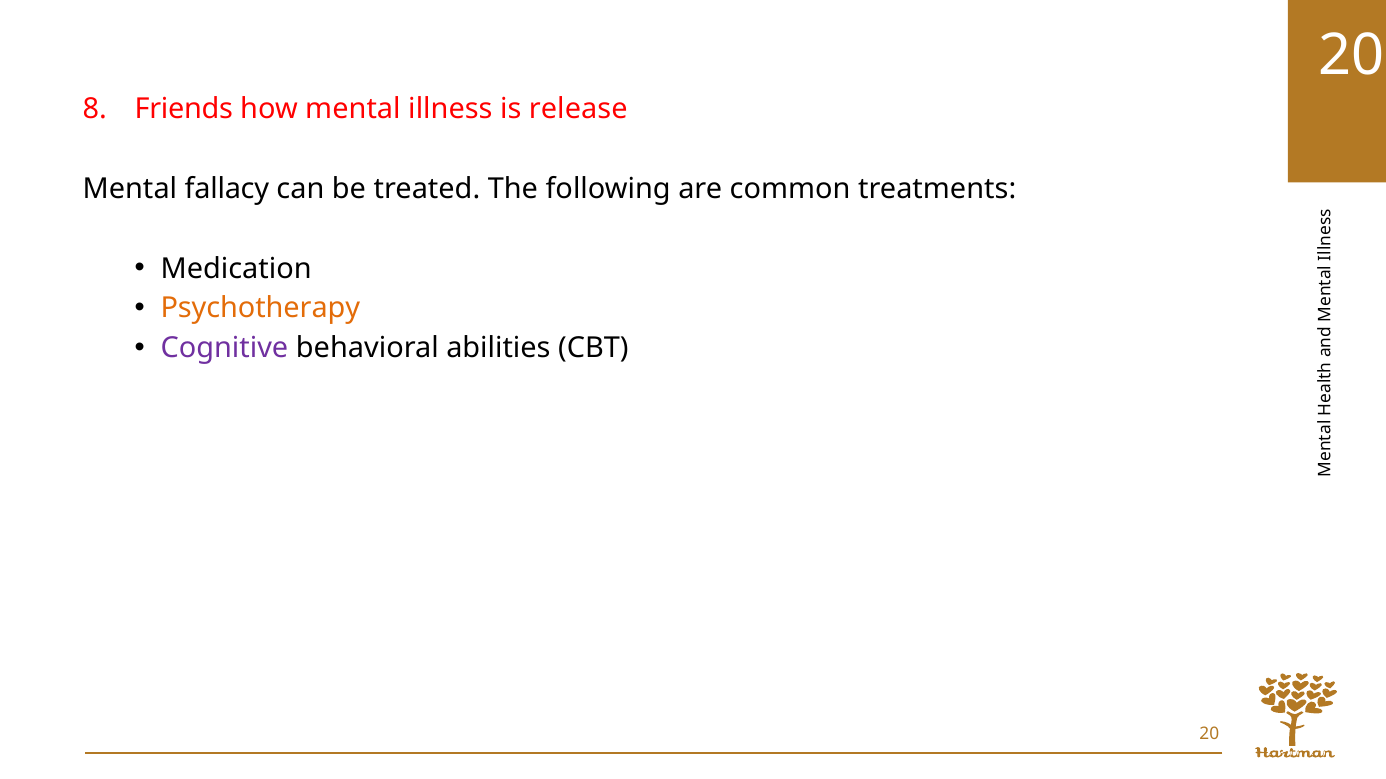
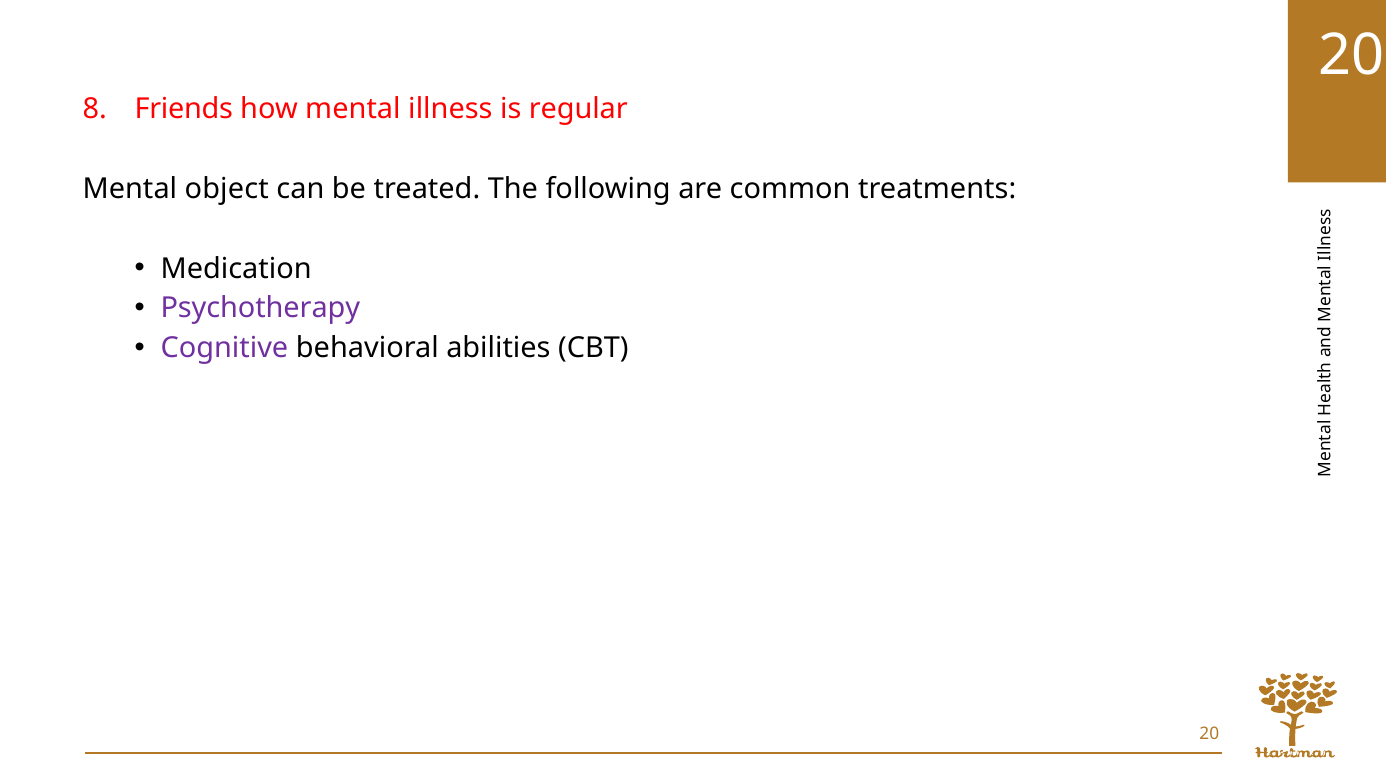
release: release -> regular (578, 109)
fallacy: fallacy -> object (227, 189)
Psychotherapy colour: orange -> purple (260, 309)
